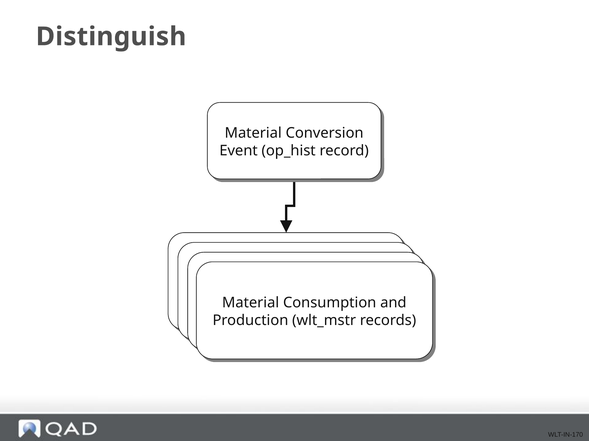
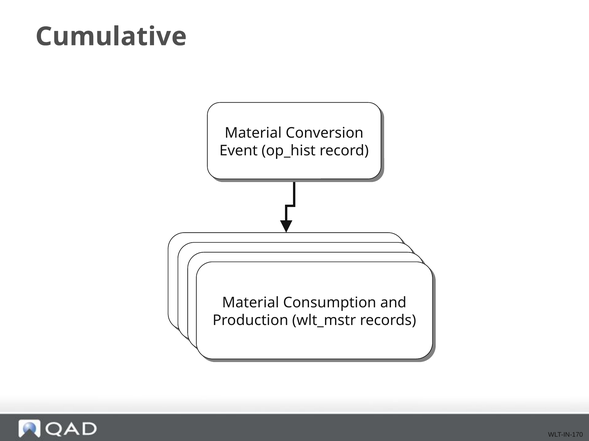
Distinguish: Distinguish -> Cumulative (111, 37)
